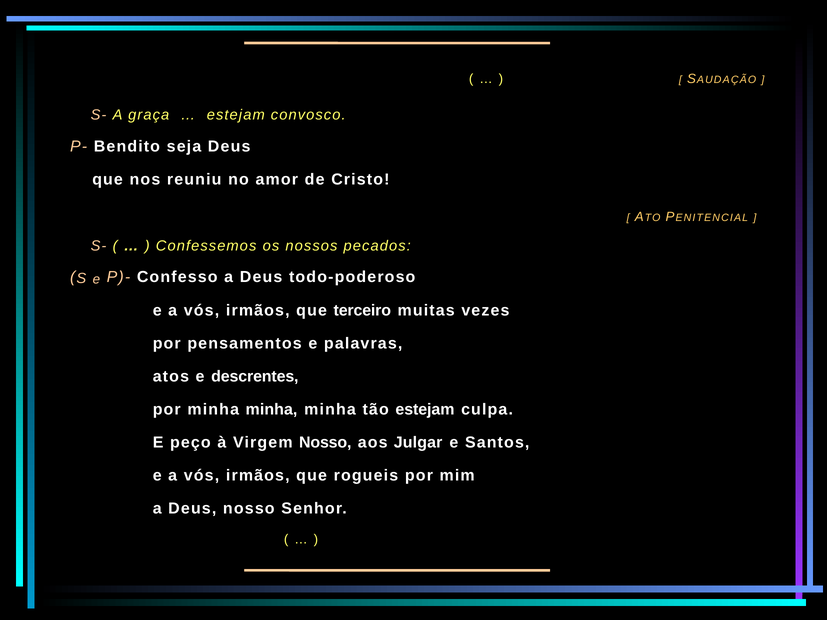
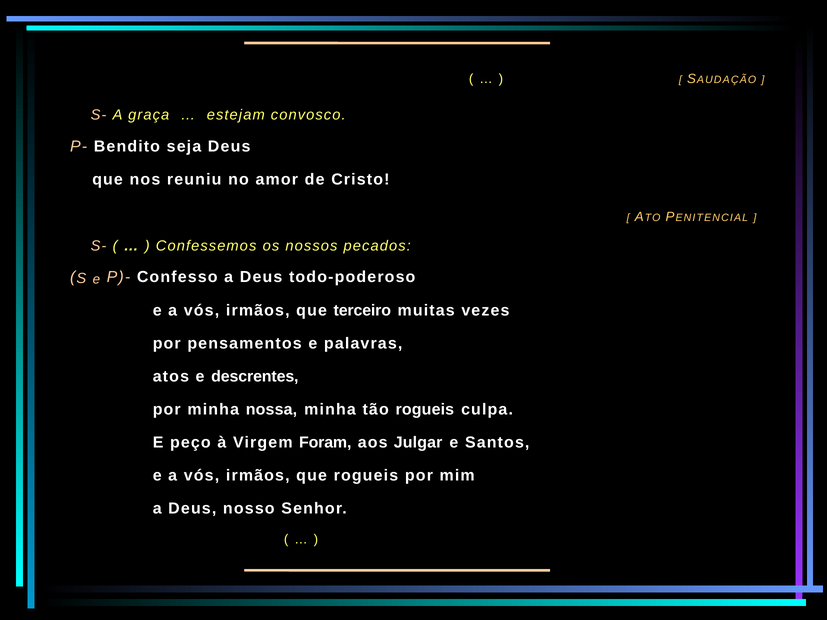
por minha minha: minha -> nossa (271, 410)
tão estejam: estejam -> rogueis (425, 410)
Virgem Nosso: Nosso -> Foram (325, 443)
